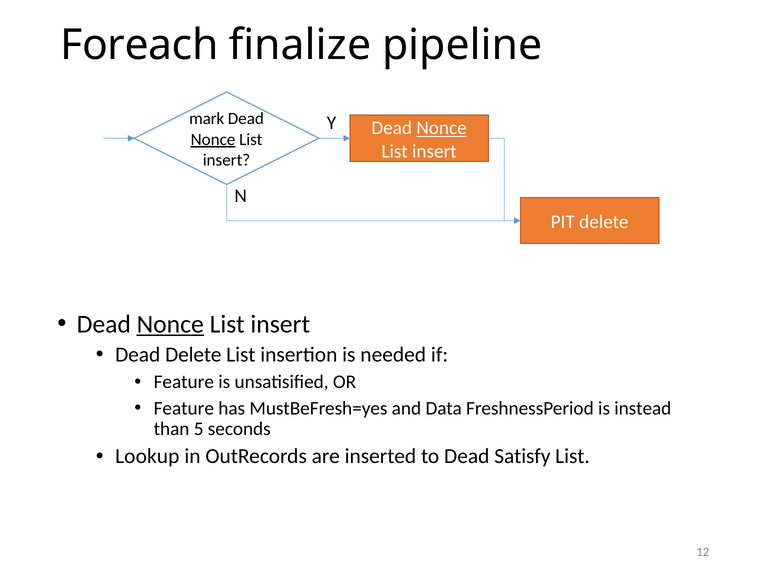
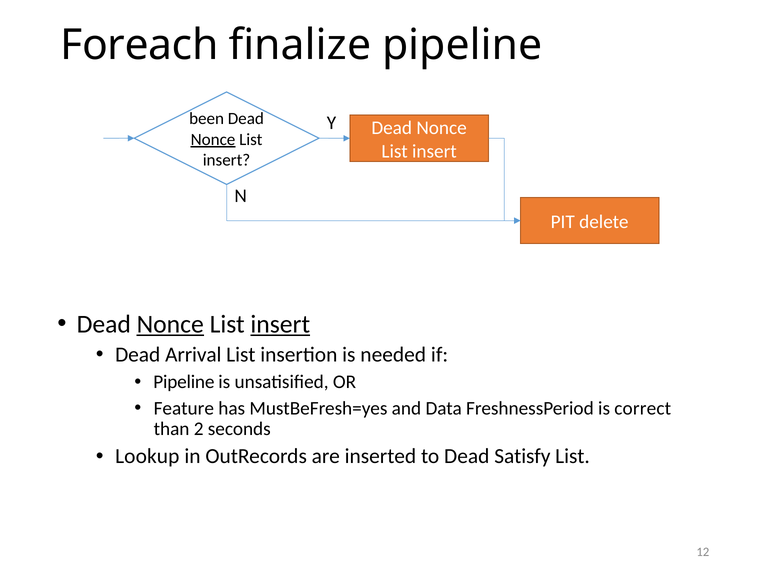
mark: mark -> been (207, 119)
Nonce underline: present -> none (442, 128)
insert underline: none -> present (280, 324)
Dead Delete: Delete -> Arrival (193, 355)
Feature: Feature -> Pipeline (184, 382)
instead: instead -> correct (643, 408)
5: 5 -> 2 (199, 429)
